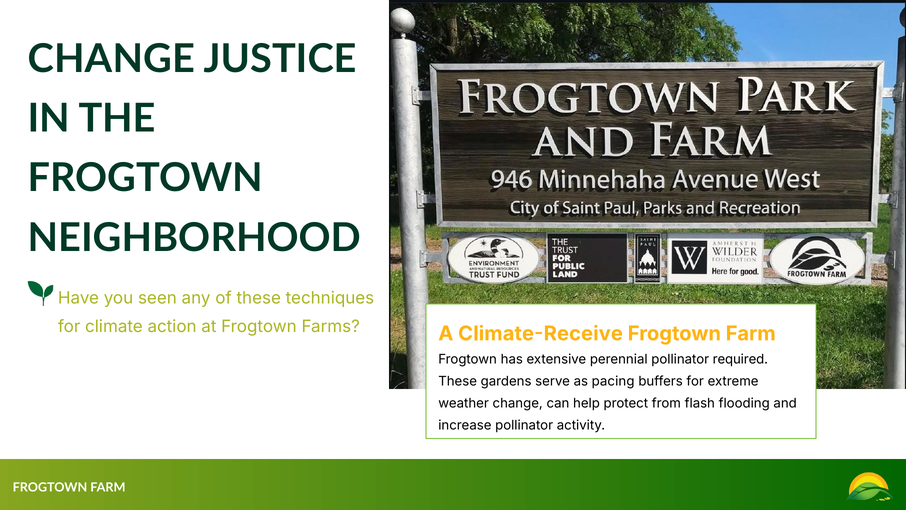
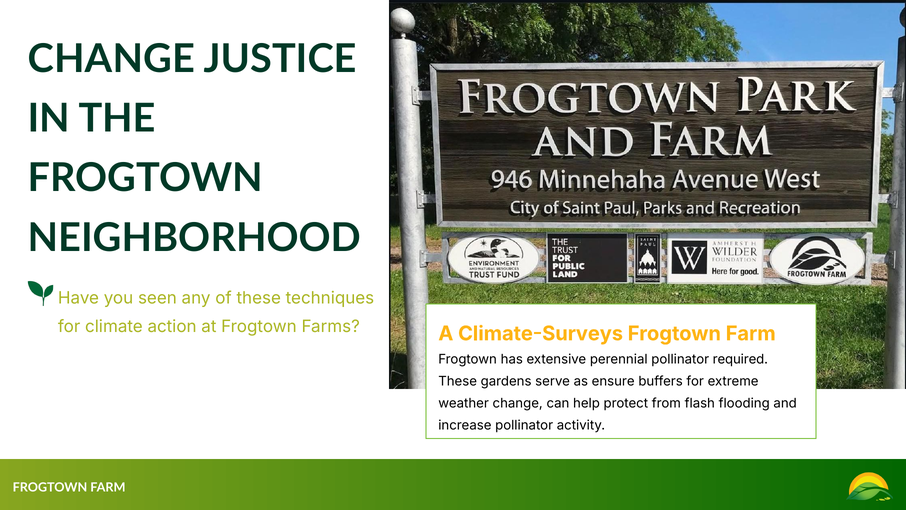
Climate-Receive: Climate-Receive -> Climate-Surveys (541, 333)
pacing: pacing -> ensure (613, 381)
